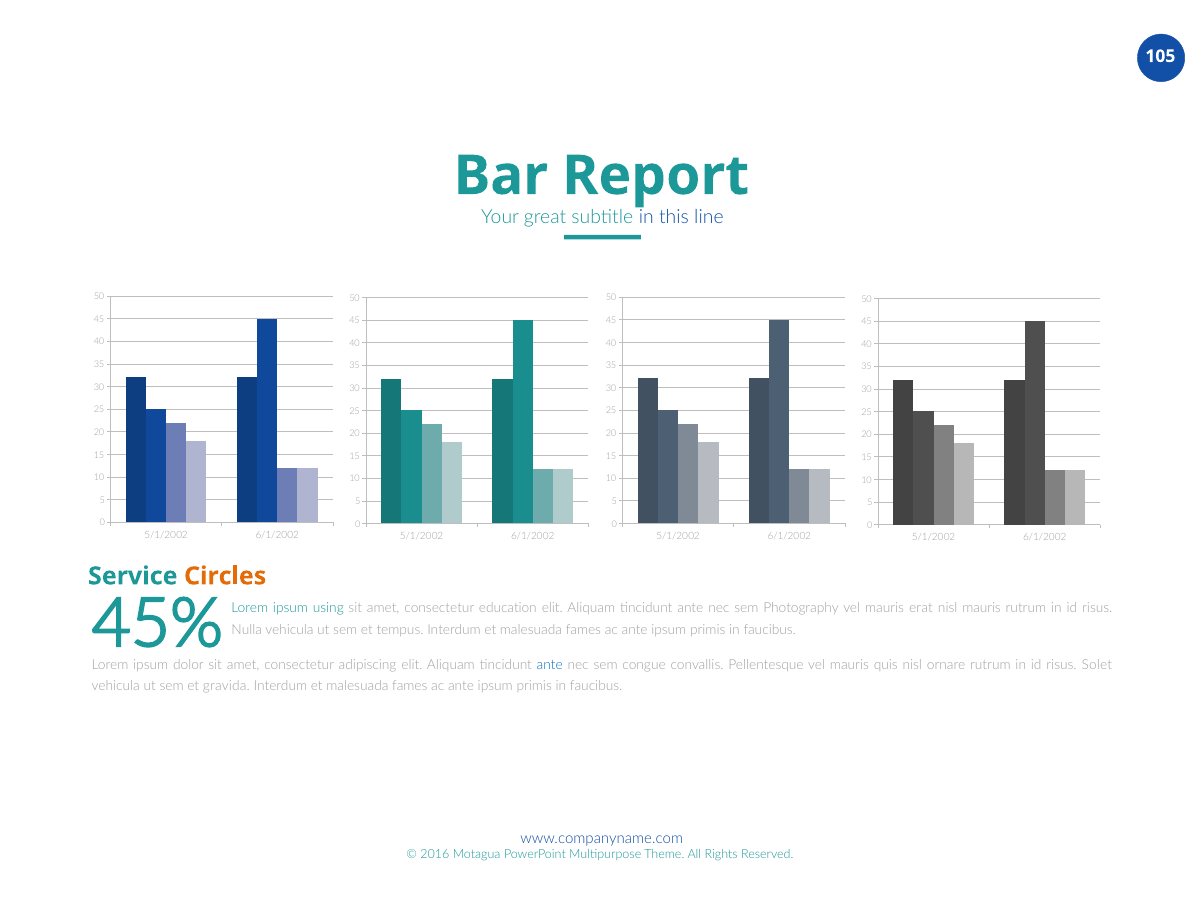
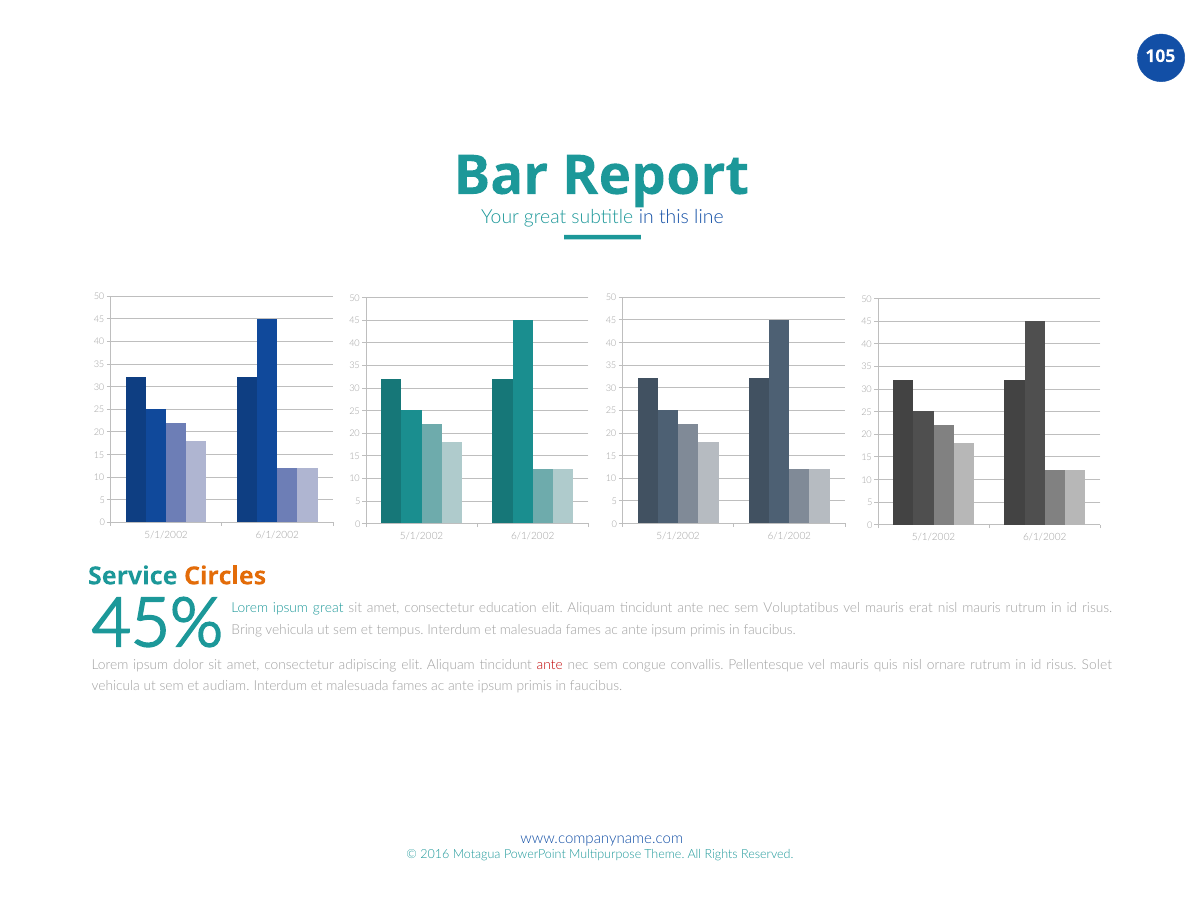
ipsum using: using -> great (328, 608)
Photography: Photography -> Voluptatibus (801, 608)
Nulla: Nulla -> Bring (247, 629)
ante colour: blue -> red (550, 664)
gravida: gravida -> audiam (226, 686)
